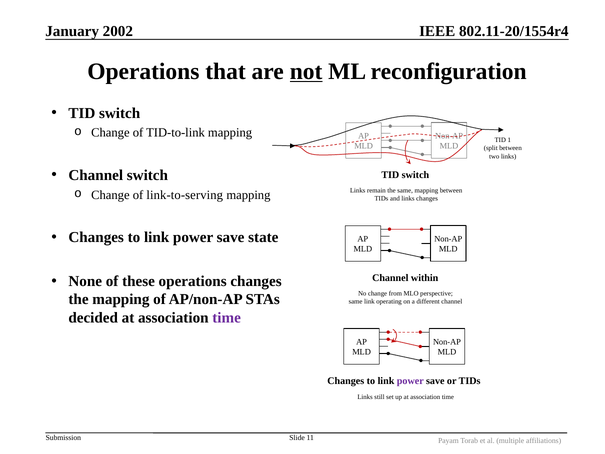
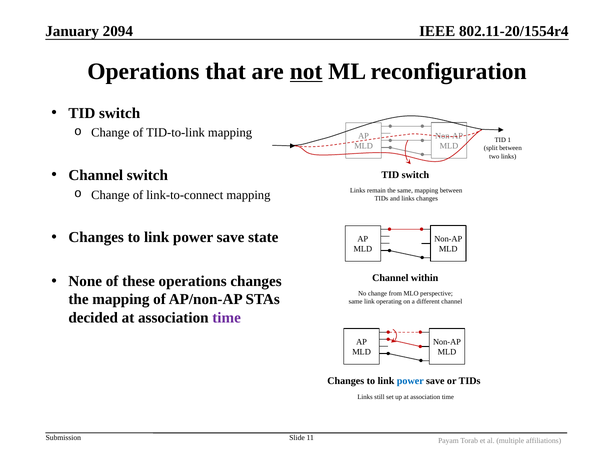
2002: 2002 -> 2094 (118, 31)
link-to-serving: link-to-serving -> link-to-connect (185, 195)
power colour: purple -> blue (410, 381)
